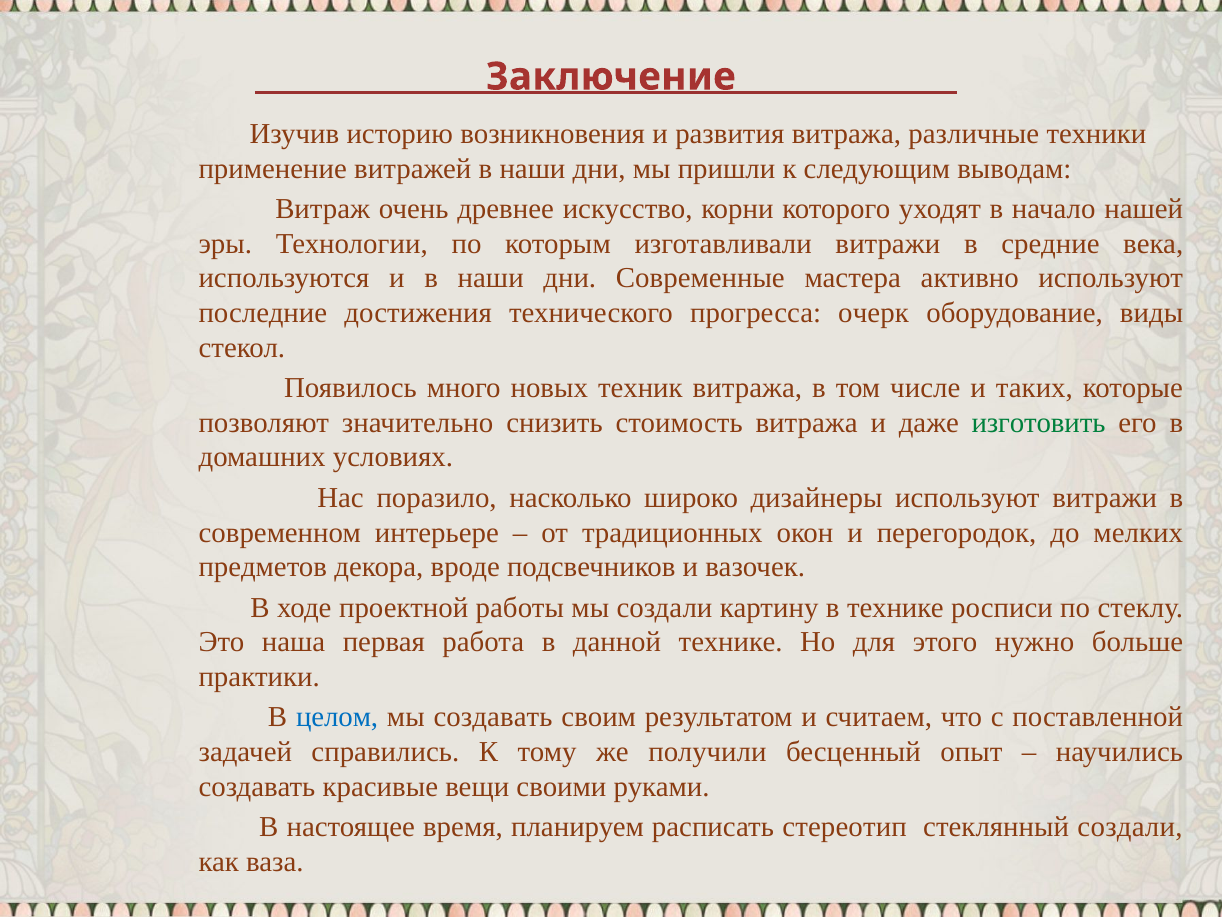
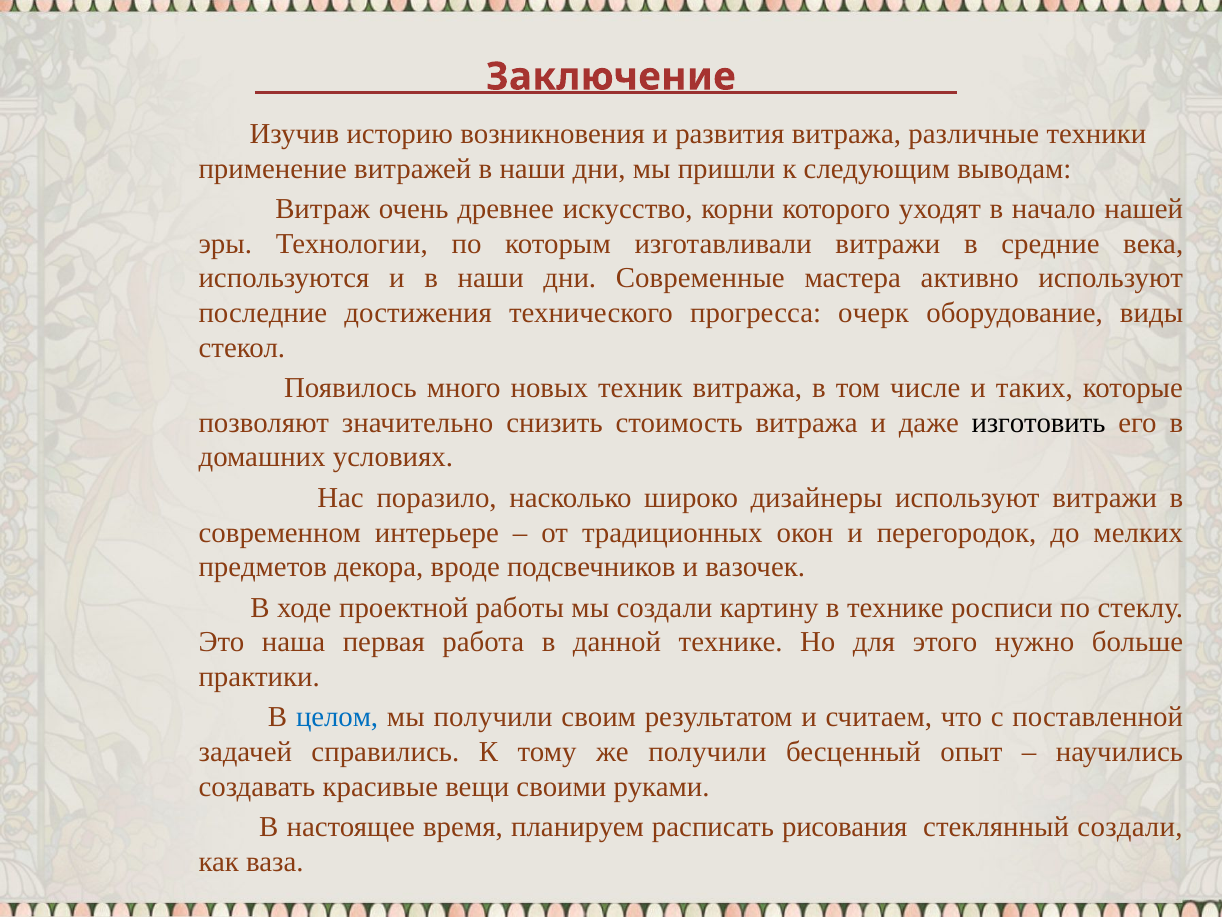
изготовить colour: green -> black (1039, 423)
мы создавать: создавать -> получили (493, 717)
стереотип: стереотип -> рисования (845, 827)
